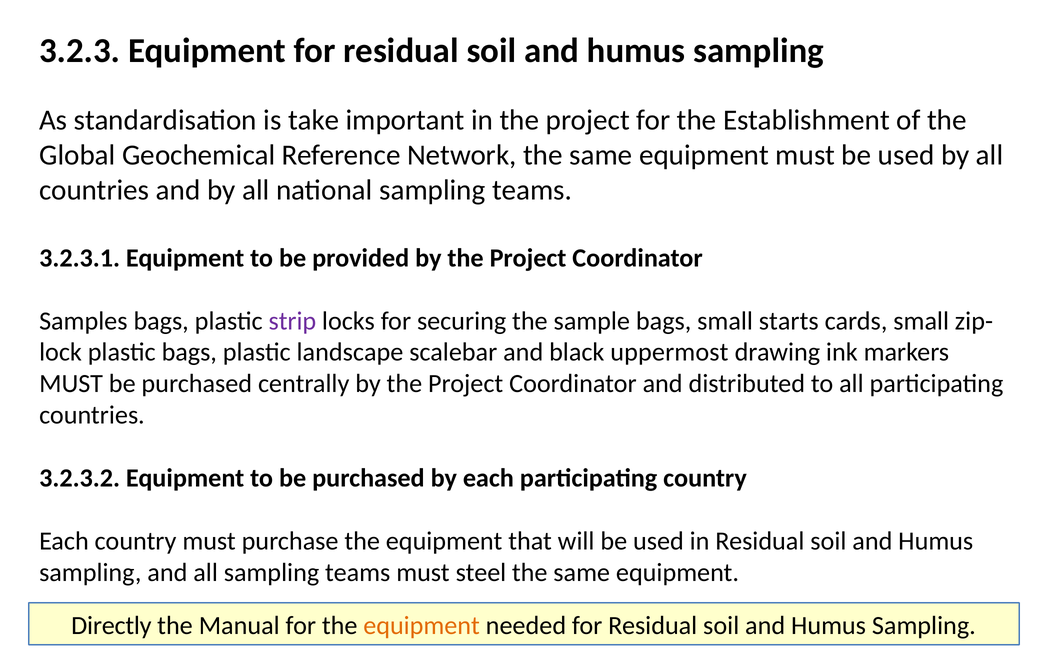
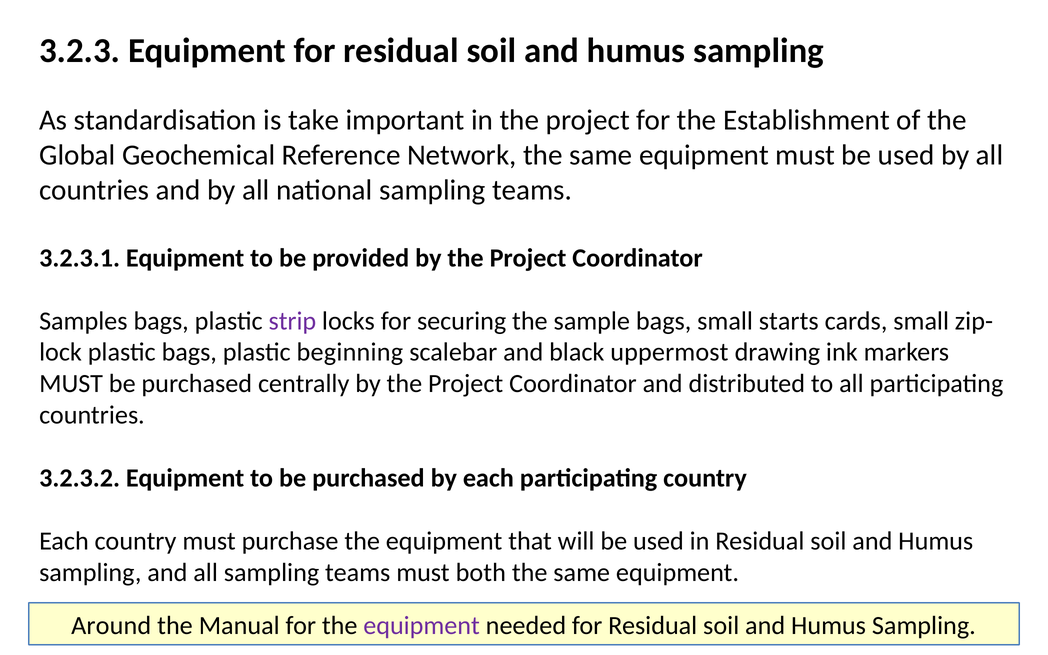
landscape: landscape -> beginning (350, 352)
steel: steel -> both (481, 572)
Directly: Directly -> Around (111, 626)
equipment colour: orange -> purple (422, 626)
